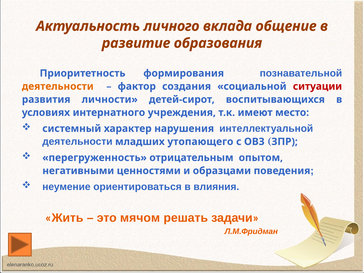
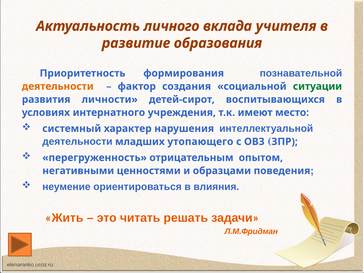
общение: общение -> учителя (286, 26)
ситуации colour: red -> green (317, 86)
мячом: мячом -> читать (140, 218)
